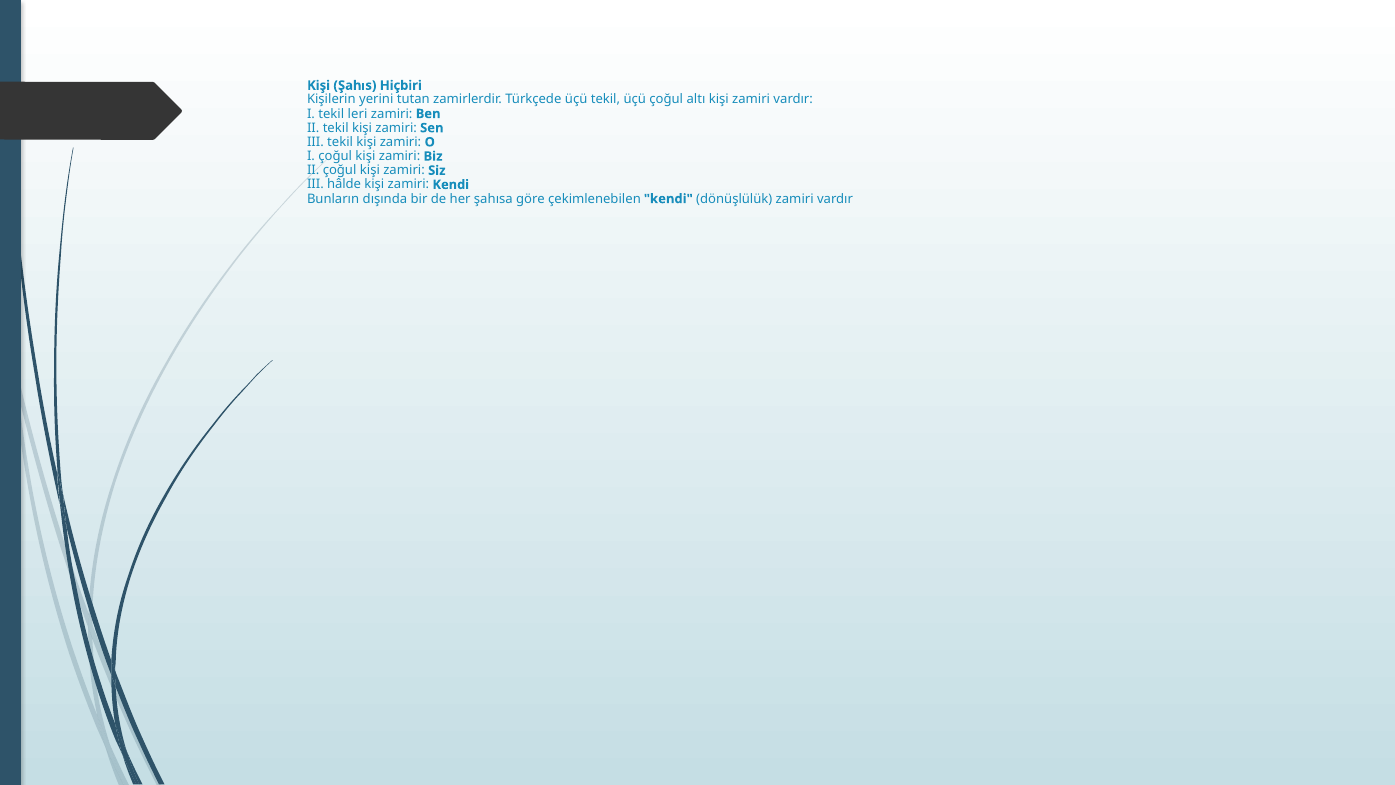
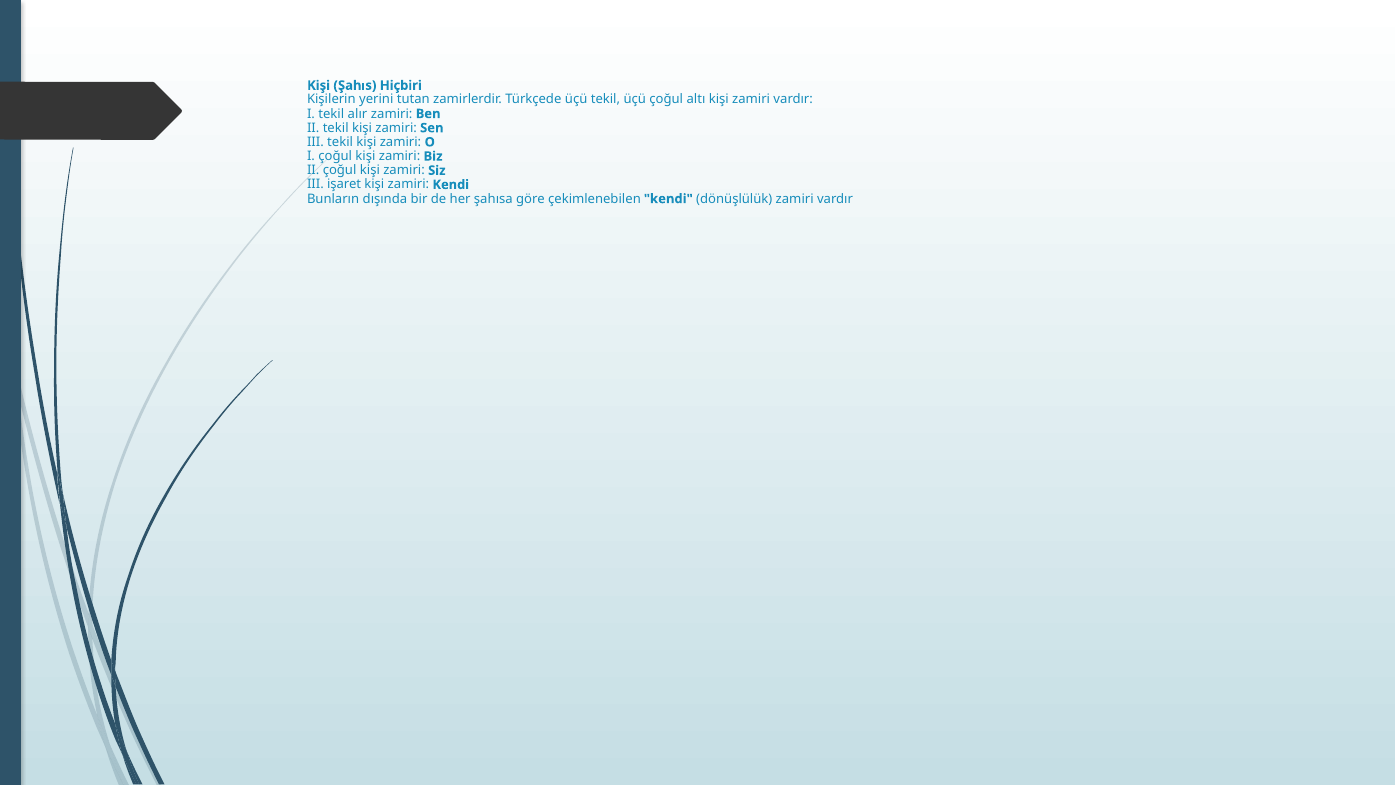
leri: leri -> alır (357, 114)
hâlde: hâlde -> işaret (344, 185)
